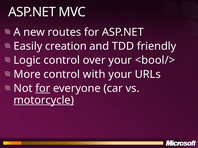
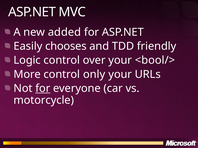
routes: routes -> added (64, 32)
creation: creation -> chooses (66, 46)
with: with -> only (94, 75)
motorcycle underline: present -> none (44, 100)
